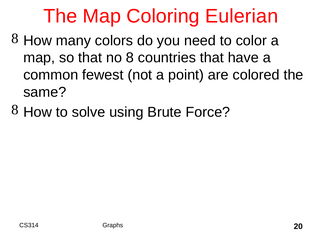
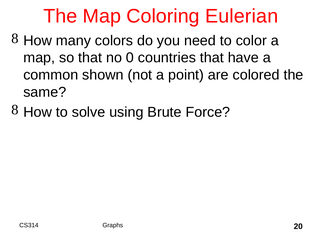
8: 8 -> 0 (130, 58)
fewest: fewest -> shown (103, 75)
